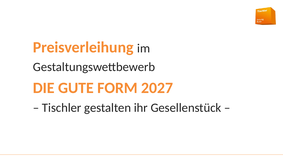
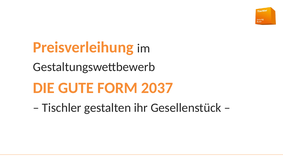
2027: 2027 -> 2037 (157, 88)
